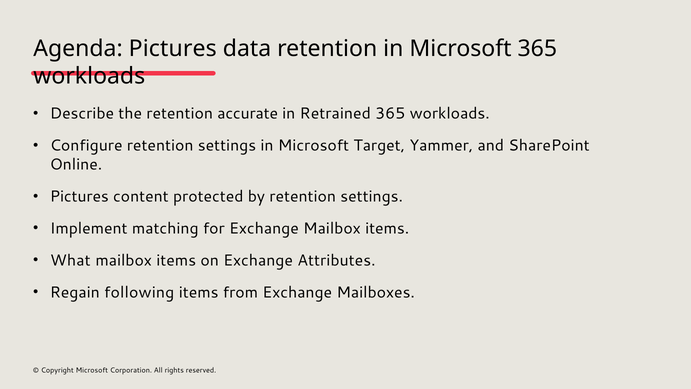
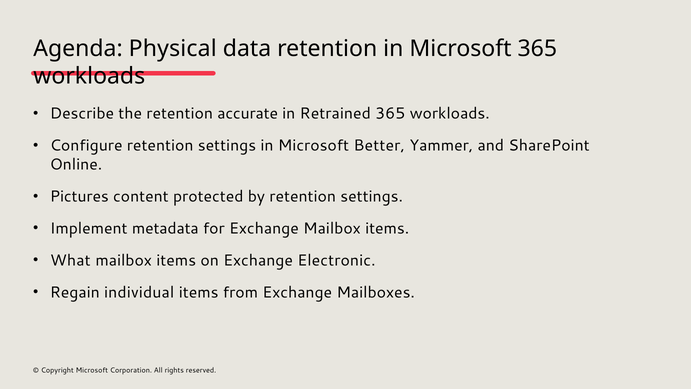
Agenda Pictures: Pictures -> Physical (173, 49)
Target: Target -> Better (379, 146)
matching: matching -> metadata (165, 228)
Attributes: Attributes -> Electronic (336, 260)
following: following -> individual (139, 292)
